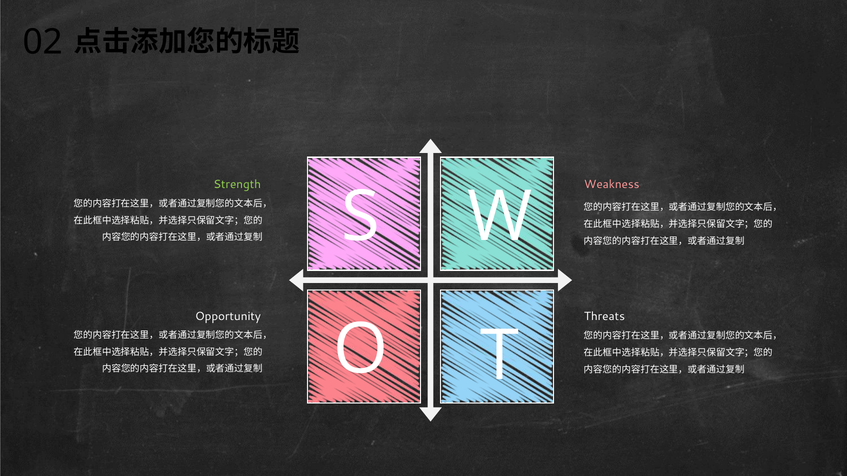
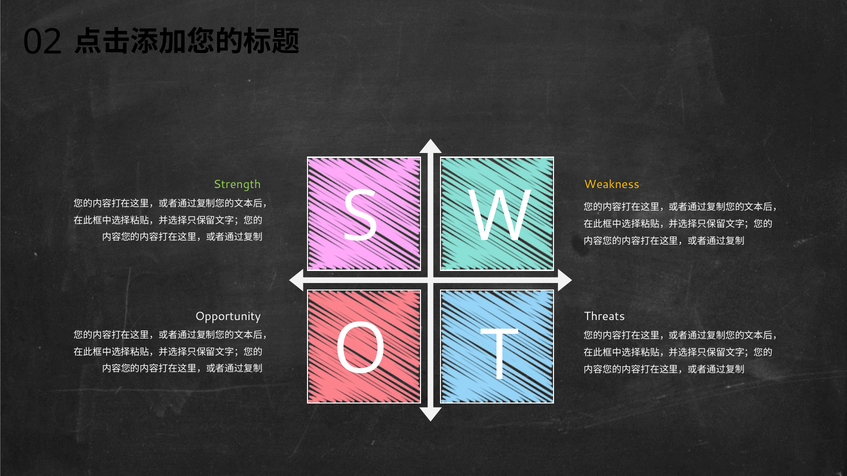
Weakness colour: pink -> yellow (612, 185)
